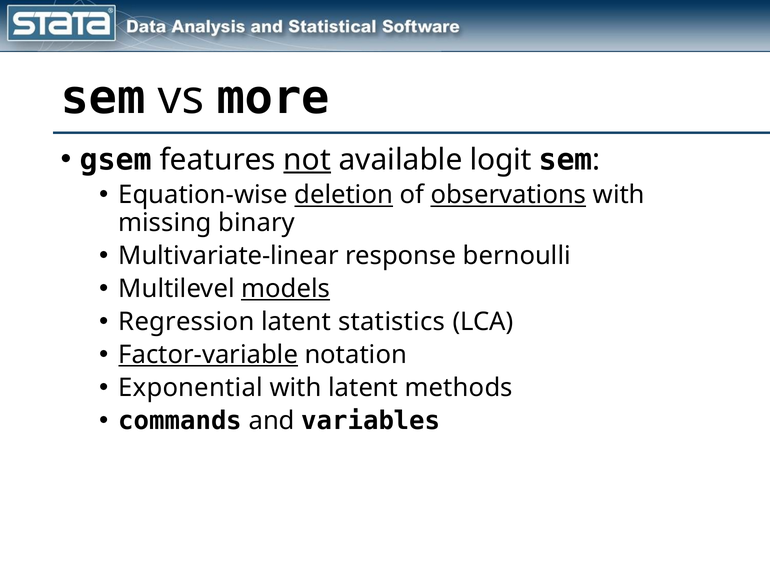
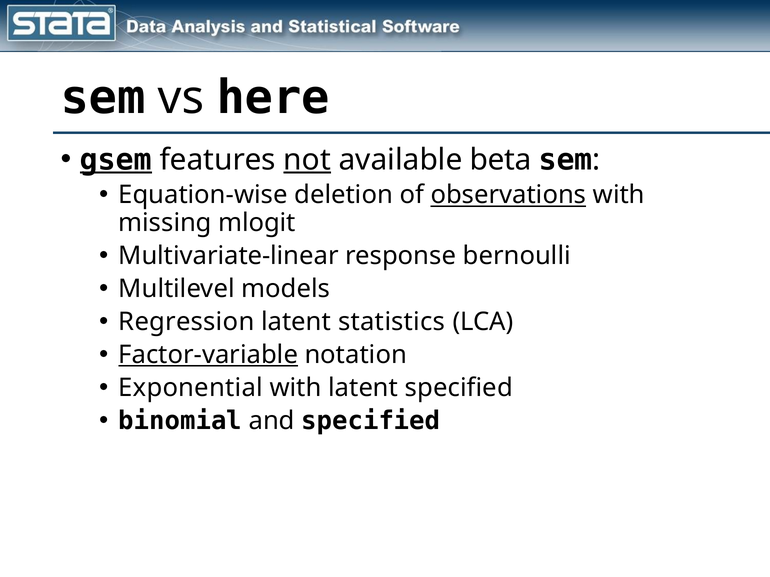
more: more -> here (273, 98)
gsem underline: none -> present (116, 160)
logit: logit -> beta (501, 160)
deletion underline: present -> none (344, 195)
binary: binary -> mlogit (257, 223)
models underline: present -> none (286, 289)
latent methods: methods -> specified (459, 388)
commands: commands -> binomial (180, 421)
and variables: variables -> specified (371, 421)
